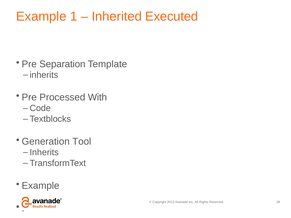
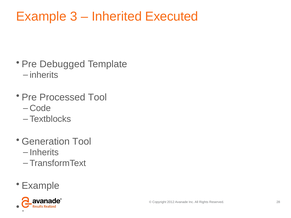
1: 1 -> 3 (74, 17)
Separation: Separation -> Debugged (62, 64)
Processed With: With -> Tool (97, 98)
